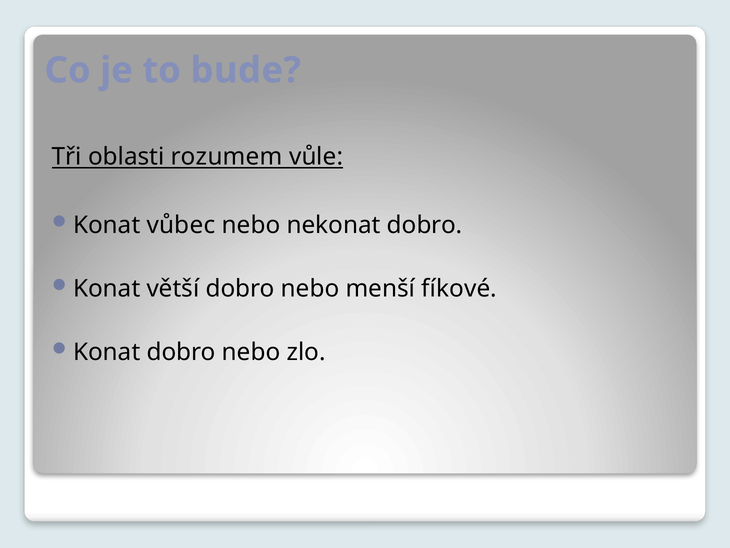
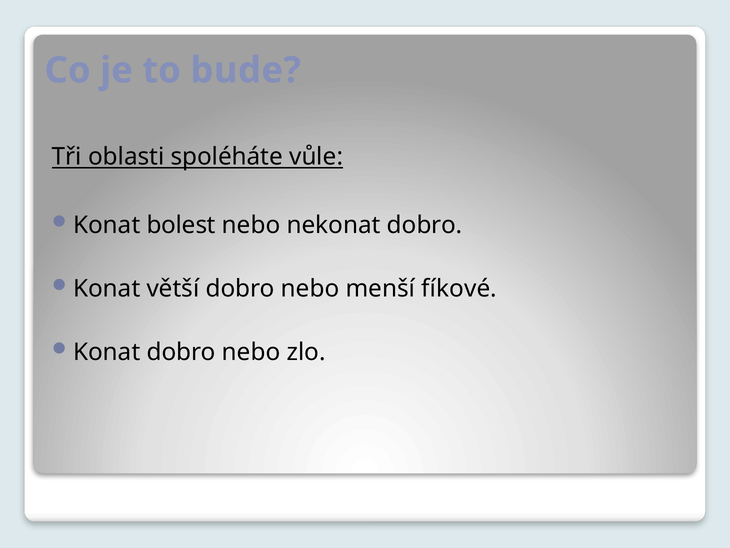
rozumem: rozumem -> spoléháte (227, 157)
vůbec: vůbec -> bolest (181, 225)
